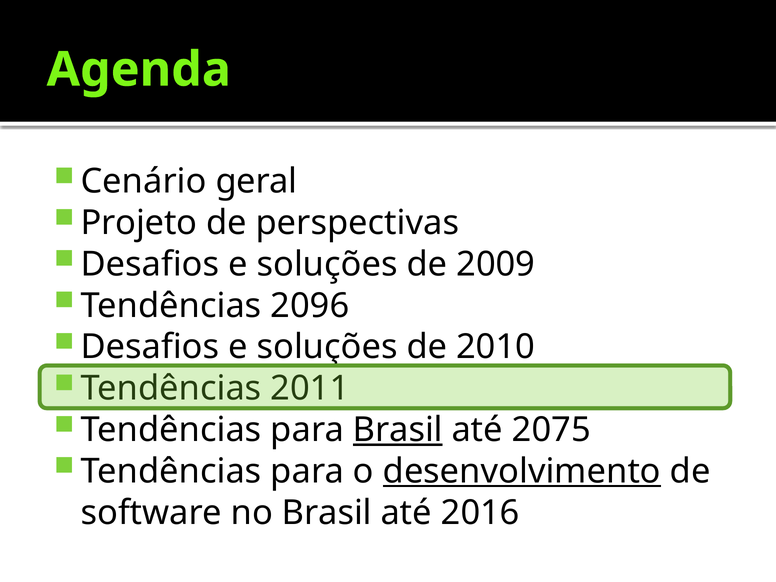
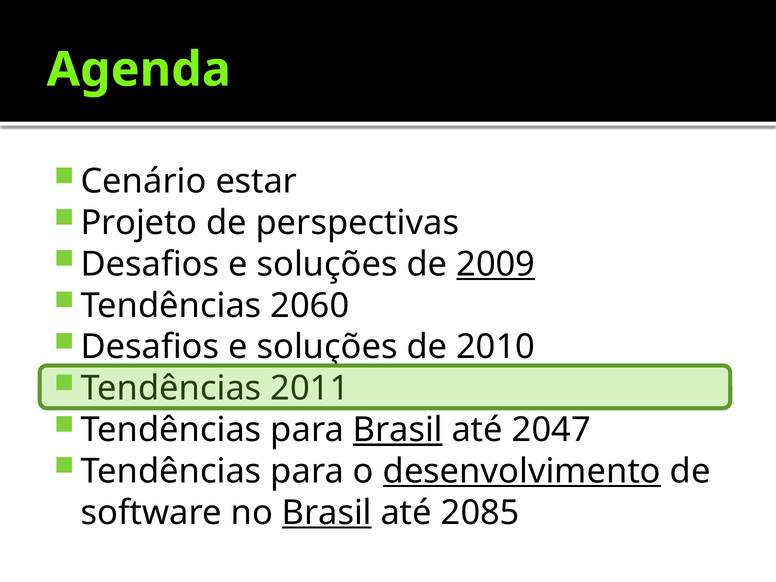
geral: geral -> estar (256, 182)
2009 underline: none -> present (496, 264)
2096: 2096 -> 2060 (310, 306)
2075: 2075 -> 2047 (551, 430)
Brasil underline: none -> present (327, 513)
2016: 2016 -> 2085 (480, 513)
